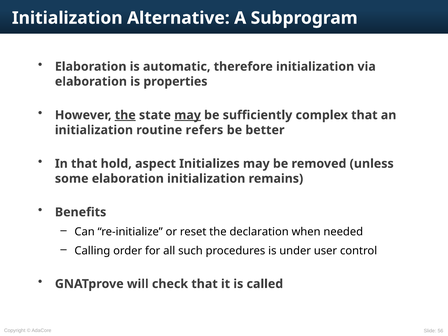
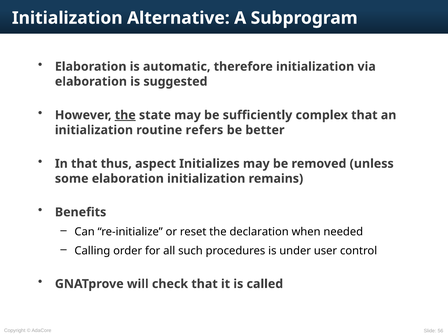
properties: properties -> suggested (175, 82)
may underline: present -> none (188, 115)
hold: hold -> thus (116, 164)
